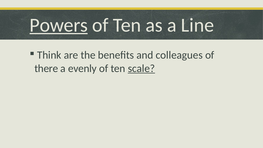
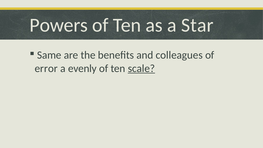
Powers underline: present -> none (59, 25)
Line: Line -> Star (197, 25)
Think: Think -> Same (49, 55)
there: there -> error (46, 68)
